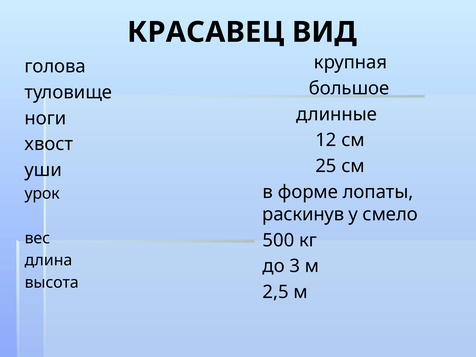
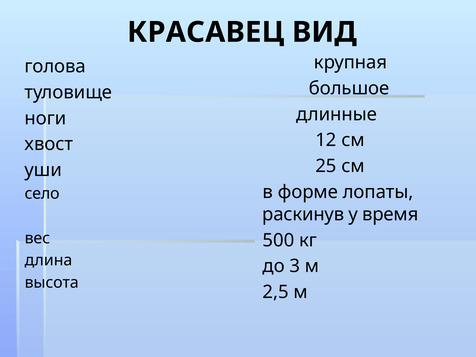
урок: урок -> село (42, 194)
смело: смело -> время (390, 214)
